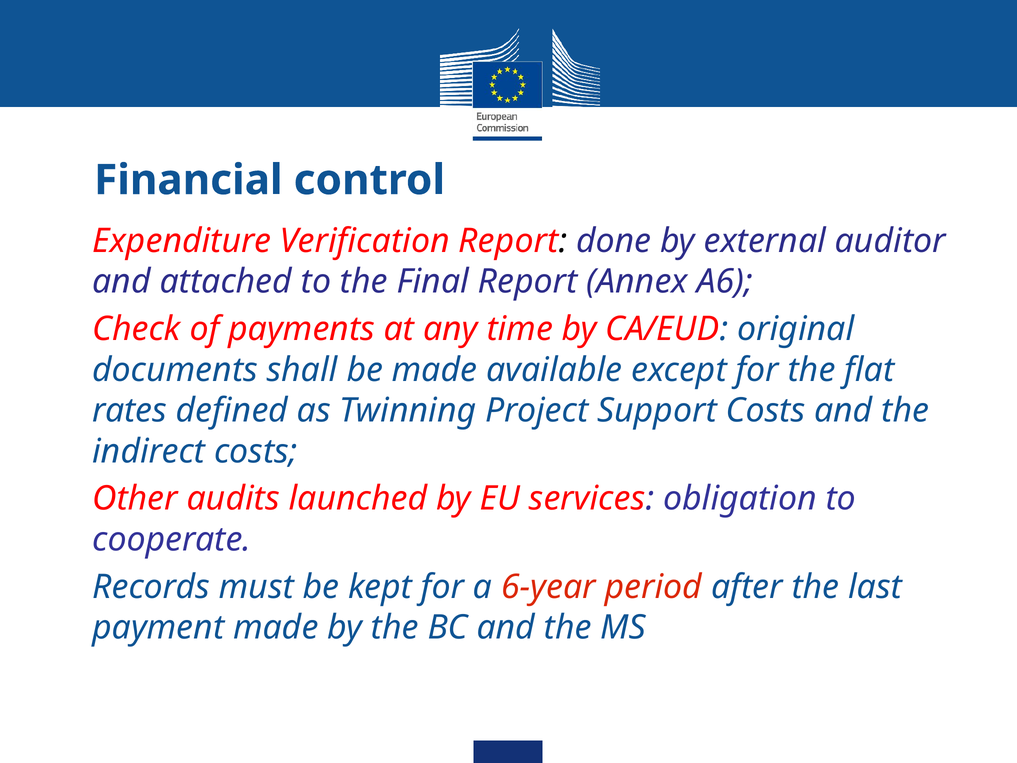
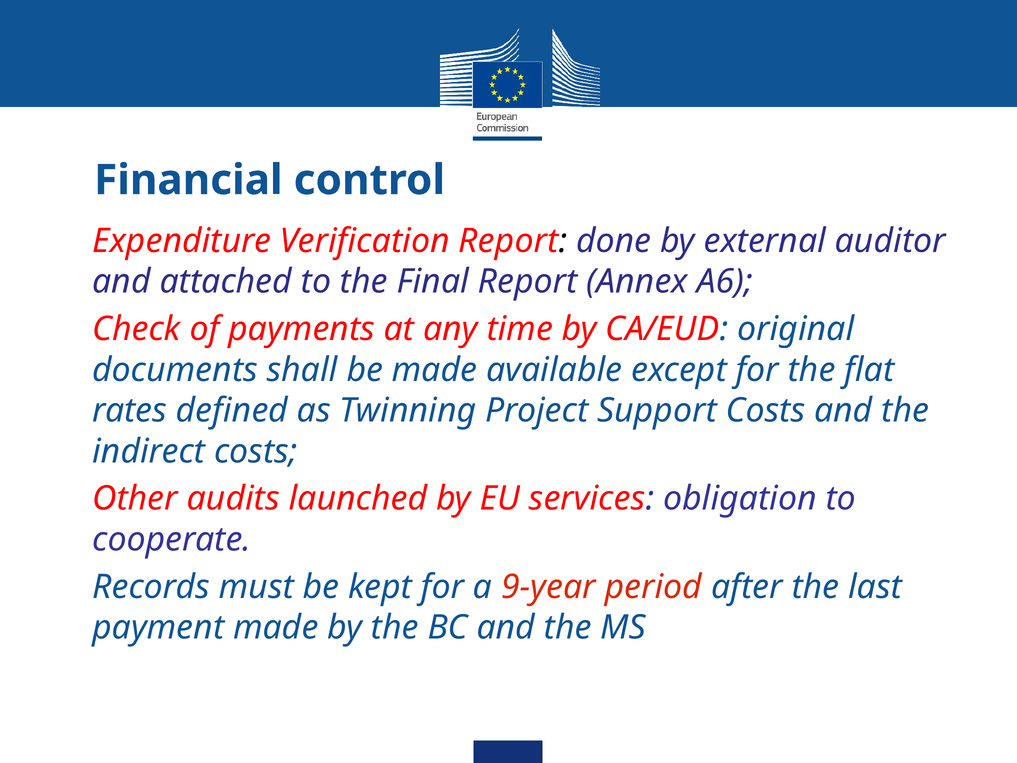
6-year: 6-year -> 9-year (549, 587)
